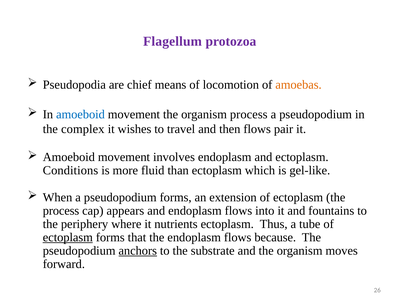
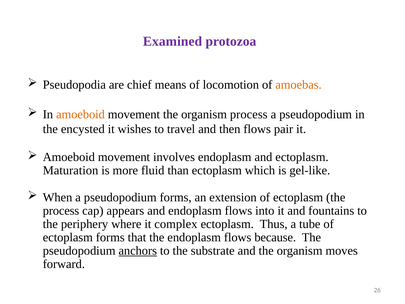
Flagellum: Flagellum -> Examined (173, 41)
amoeboid colour: blue -> orange (80, 114)
complex: complex -> encysted (83, 129)
Conditions: Conditions -> Maturation (71, 170)
nutrients: nutrients -> complex (176, 224)
ectoplasm underline: present -> none (68, 237)
